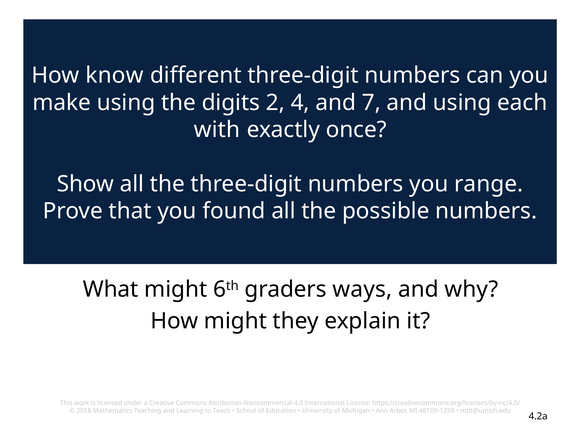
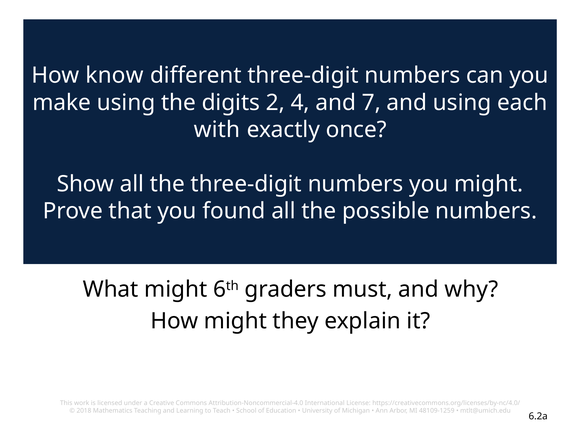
you range: range -> might (489, 184)
ways: ways -> must (363, 289)
4.2a: 4.2a -> 6.2a (538, 416)
